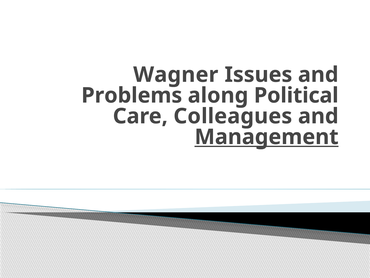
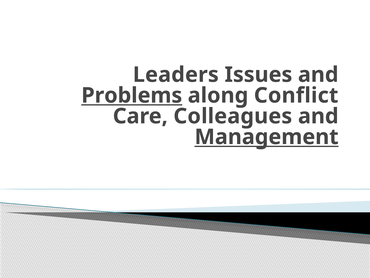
Wagner: Wagner -> Leaders (176, 75)
Problems underline: none -> present (132, 95)
Political: Political -> Conflict (296, 95)
